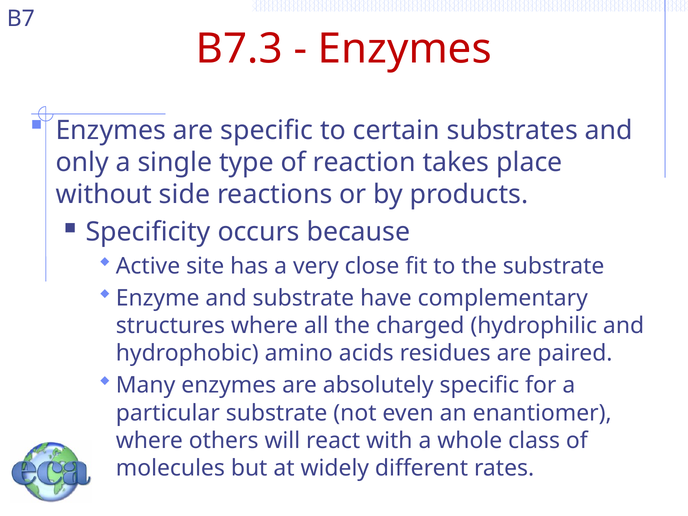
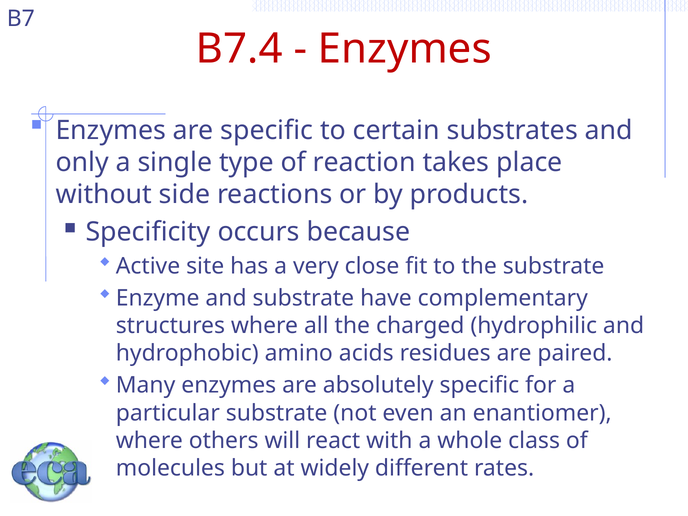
B7.3: B7.3 -> B7.4 (239, 49)
